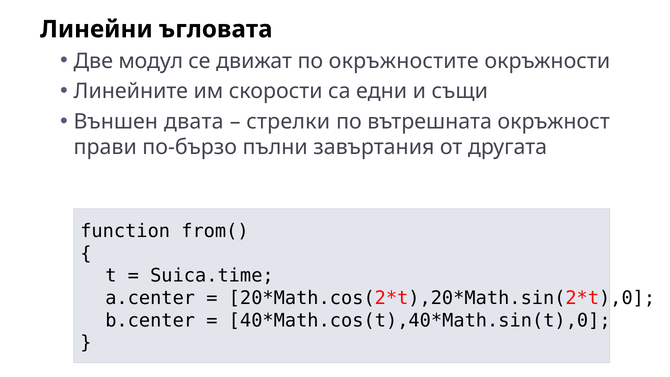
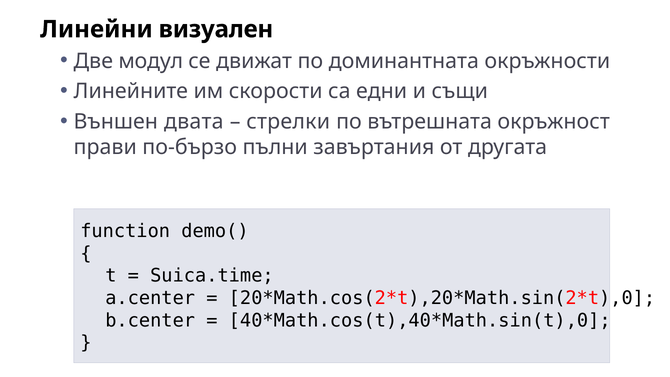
ъгловата: ъгловата -> визуален (216, 29)
окръжностите: окръжностите -> доминантната (404, 61)
from(: from( -> demo( (215, 231)
